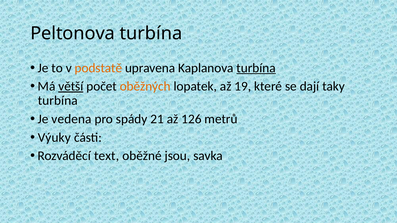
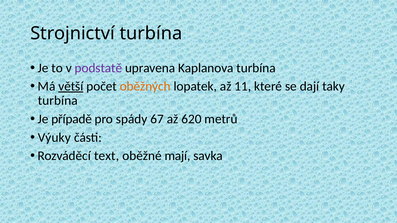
Peltonova: Peltonova -> Strojnictví (73, 33)
podstatě colour: orange -> purple (98, 68)
turbína underline: present -> none (256, 68)
19: 19 -> 11 (243, 86)
vedena: vedena -> případě (72, 119)
21: 21 -> 67 (157, 119)
126: 126 -> 620 (191, 119)
jsou: jsou -> mají (177, 156)
